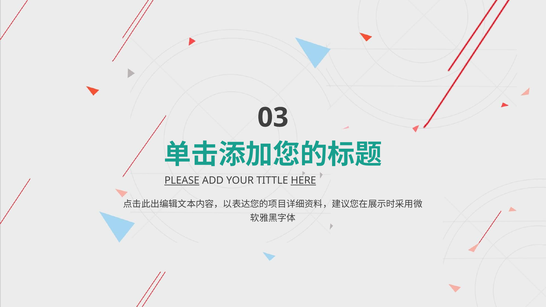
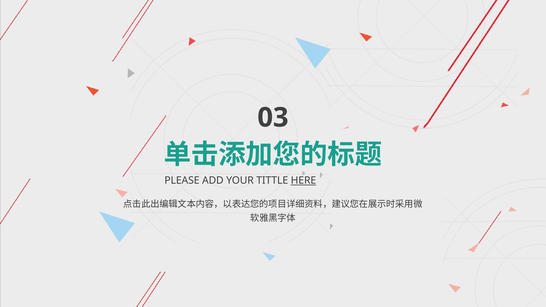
PLEASE underline: present -> none (182, 181)
